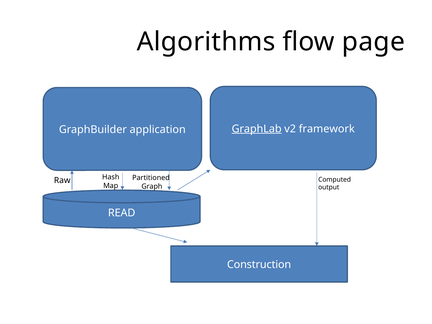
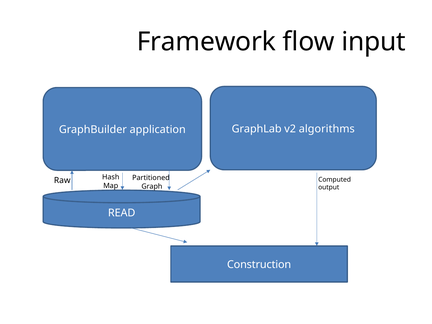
Algorithms: Algorithms -> Framework (206, 42)
page: page -> input (374, 42)
GraphLab underline: present -> none (257, 129)
framework: framework -> algorithms (327, 129)
